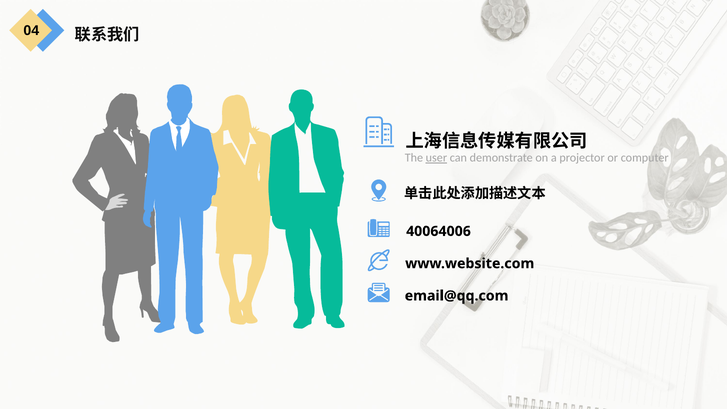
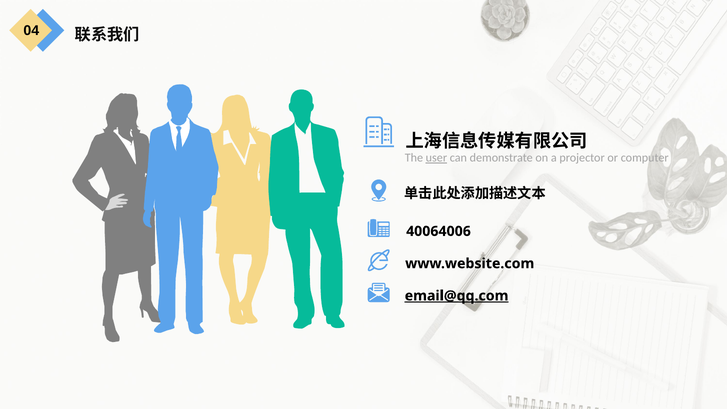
email@qq.com underline: none -> present (457, 296)
